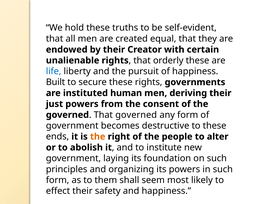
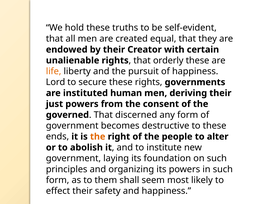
life colour: blue -> orange (54, 72)
Built: Built -> Lord (55, 83)
That governed: governed -> discerned (136, 115)
